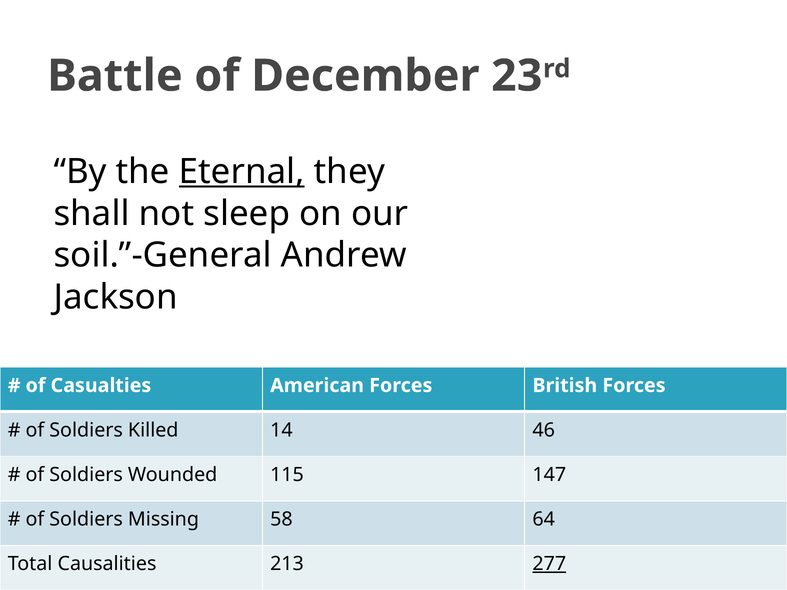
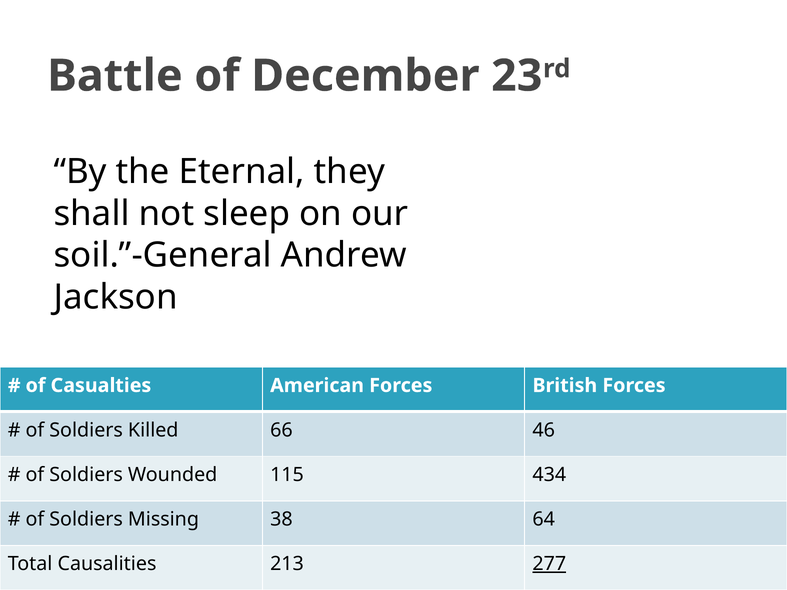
Eternal underline: present -> none (242, 172)
14: 14 -> 66 (281, 430)
147: 147 -> 434 (549, 475)
58: 58 -> 38 (281, 519)
